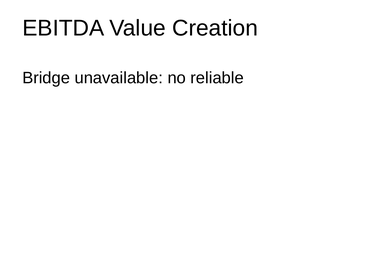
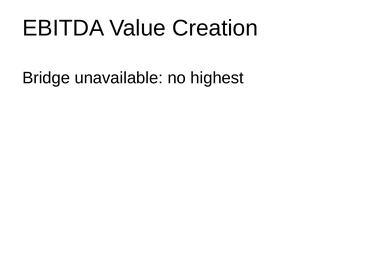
reliable: reliable -> highest (217, 78)
